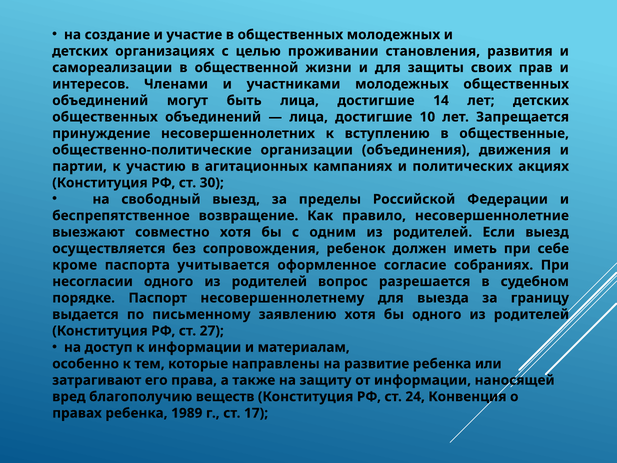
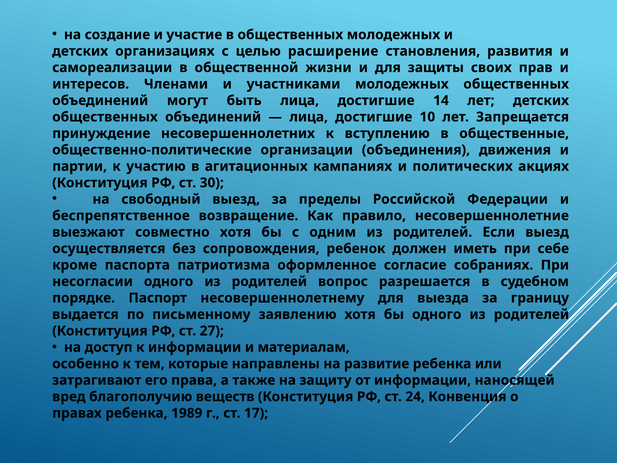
проживании: проживании -> расширение (333, 51)
учитывается: учитывается -> патриотизма (224, 265)
